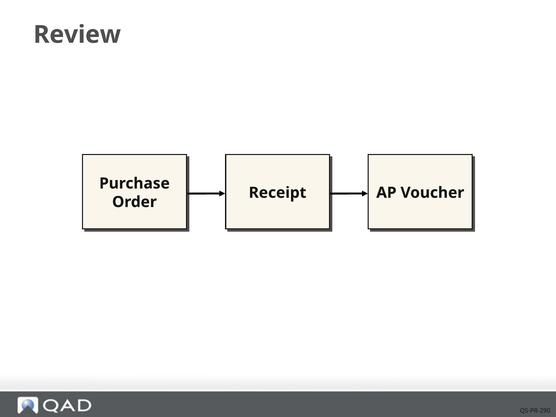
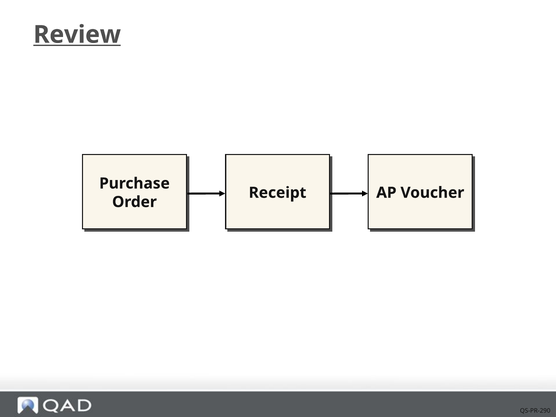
Review underline: none -> present (77, 35)
